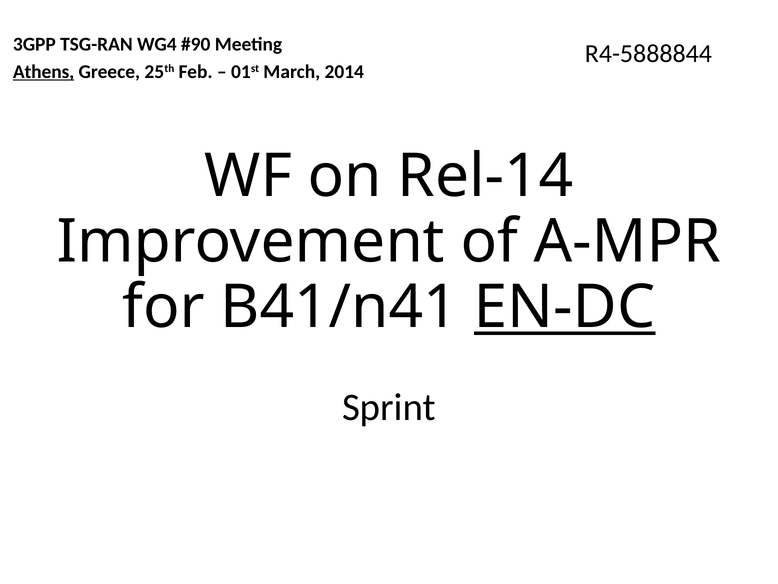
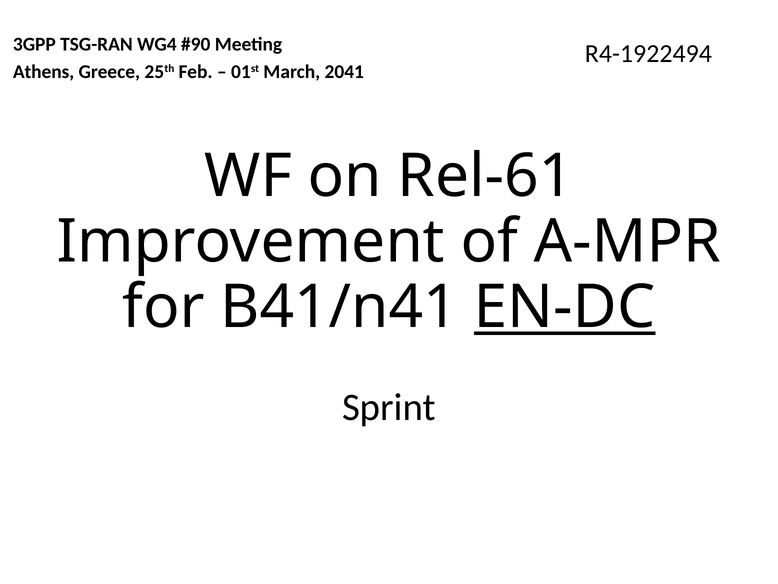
R4-5888844: R4-5888844 -> R4-1922494 (648, 54)
Athens underline: present -> none (44, 72)
2014: 2014 -> 2041 (344, 72)
Rel-14: Rel-14 -> Rel-61 (485, 176)
